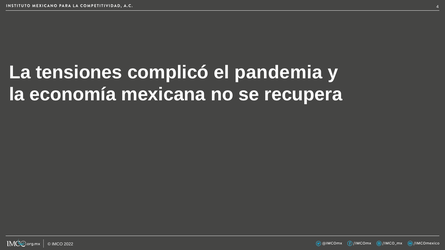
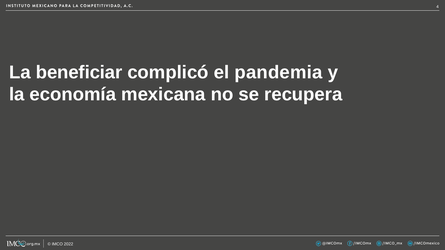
tensiones: tensiones -> beneficiar (79, 72)
